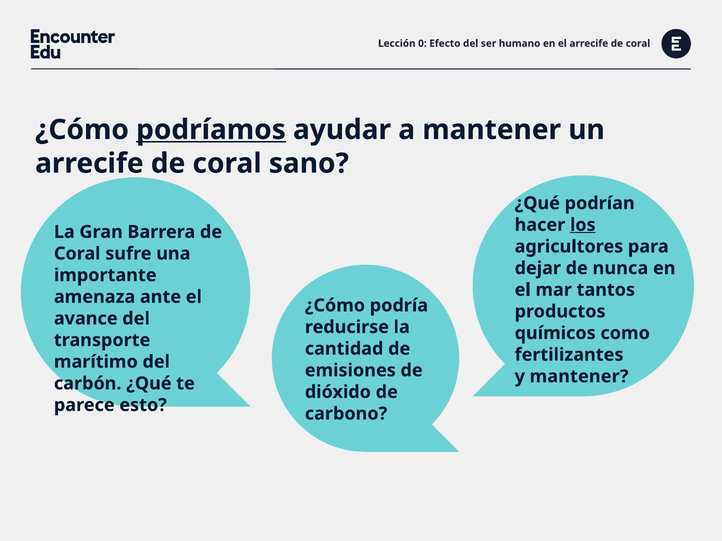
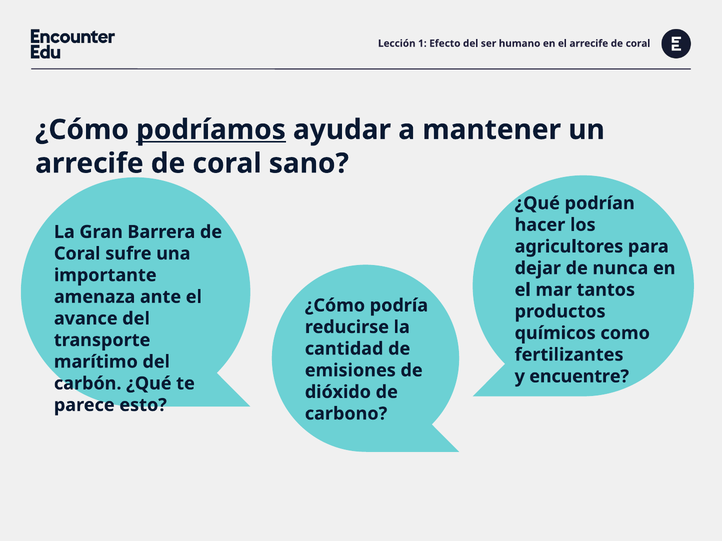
0: 0 -> 1 (422, 44)
los underline: present -> none (583, 225)
y mantener: mantener -> encuentre (579, 377)
